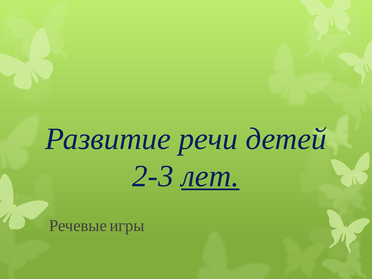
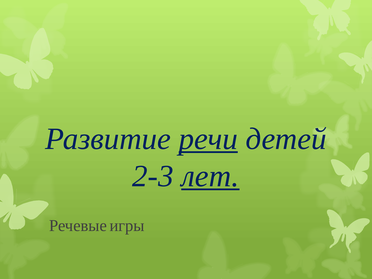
речи underline: none -> present (208, 139)
